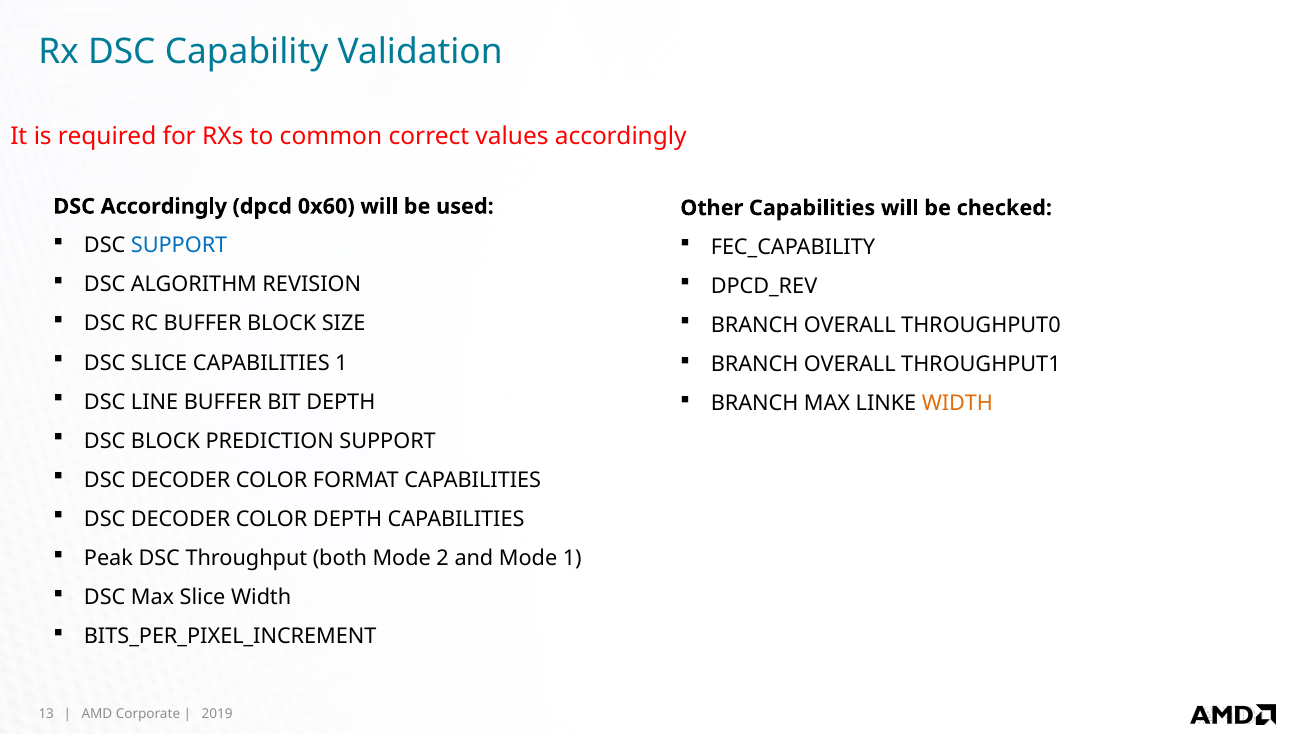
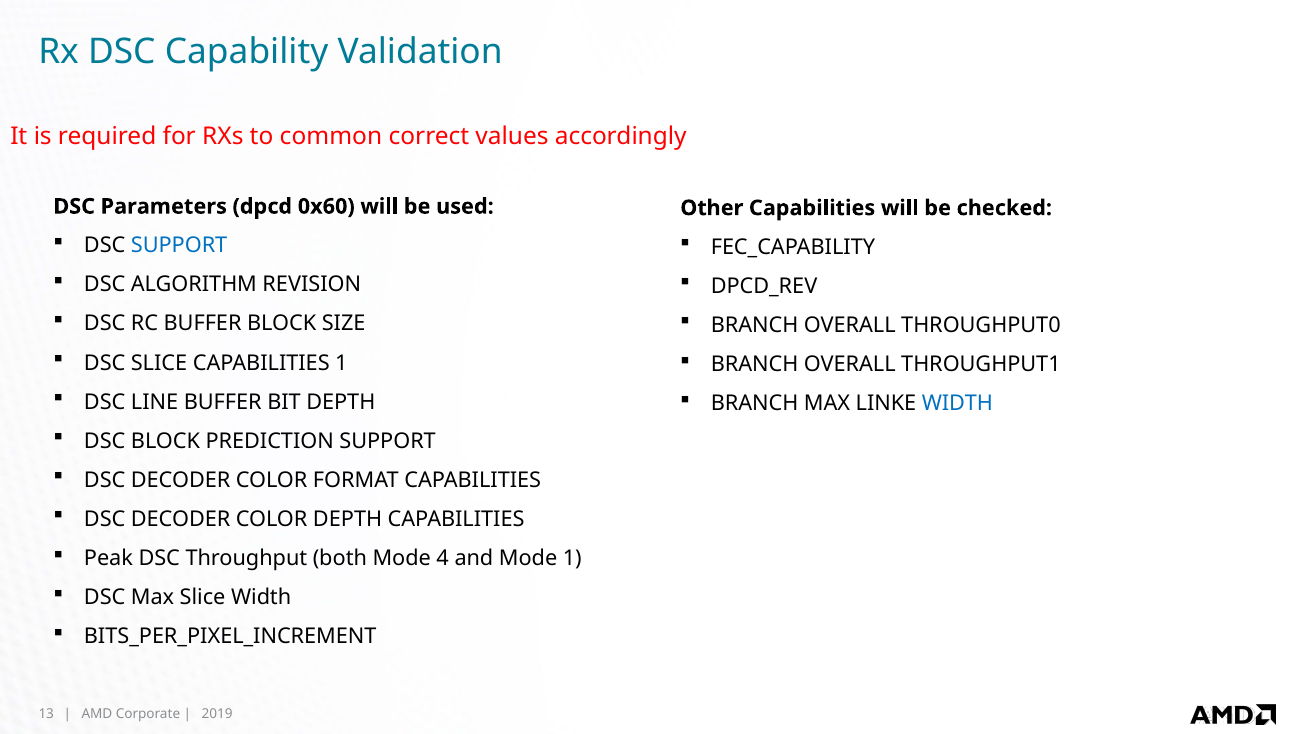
DSC Accordingly: Accordingly -> Parameters (164, 206)
WIDTH colour: orange -> blue (957, 403)
2: 2 -> 4 (443, 558)
